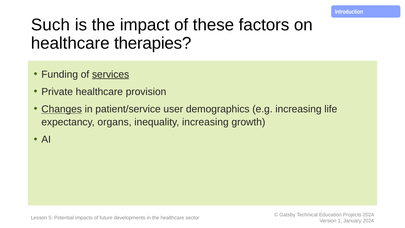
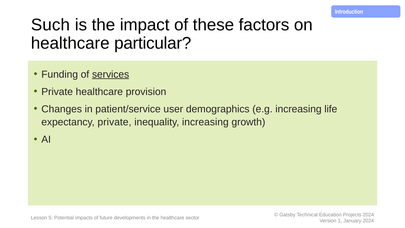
therapies: therapies -> particular (153, 43)
Changes underline: present -> none (62, 109)
expectancy organs: organs -> private (114, 122)
